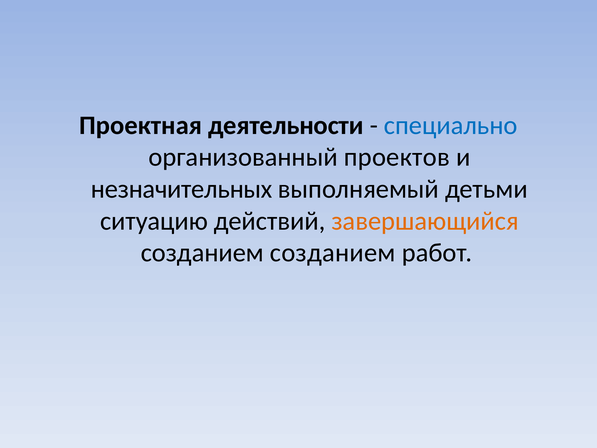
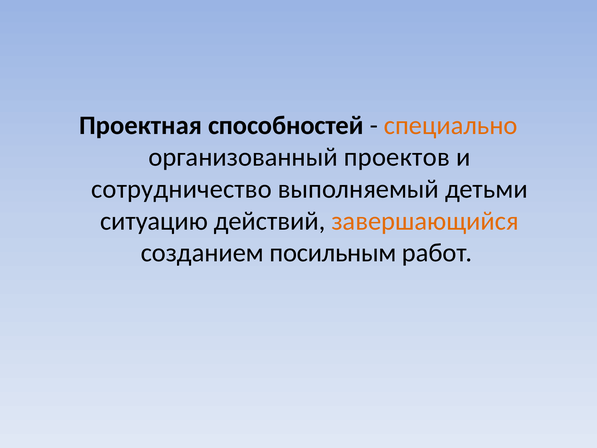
деятельности: деятельности -> способностей (286, 125)
специально colour: blue -> orange (451, 125)
незначительных: незначительных -> сотрудничество (182, 189)
созданием созданием: созданием -> посильным (333, 253)
